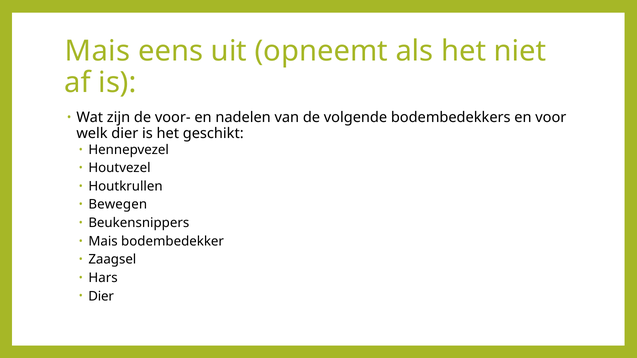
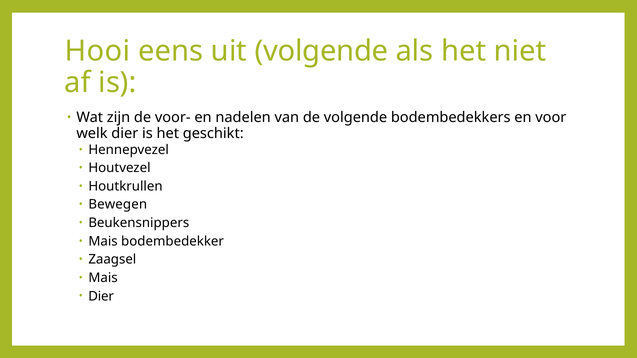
Mais: Mais -> Hooi (98, 51)
uit opneemt: opneemt -> volgende (321, 51)
Hars: Hars -> Mais (103, 278)
